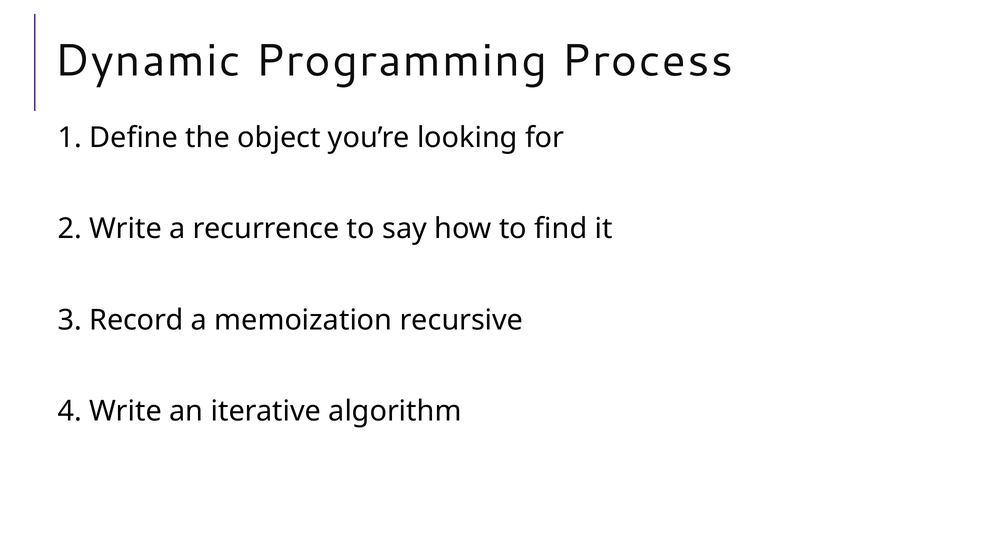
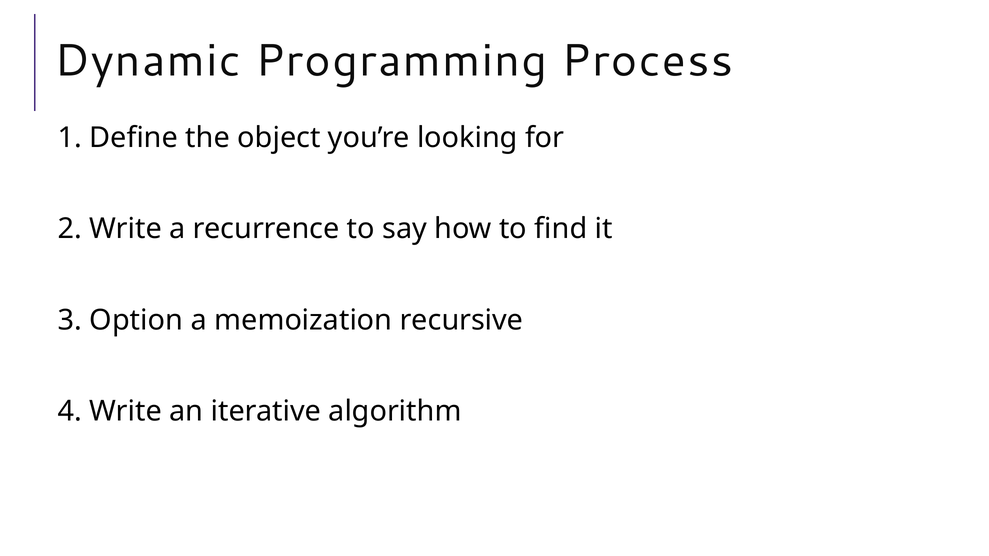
Record: Record -> Option (136, 320)
